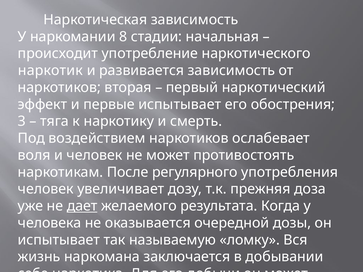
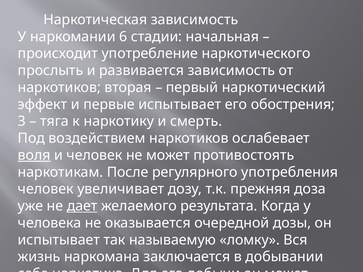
8: 8 -> 6 (123, 37)
наркотик: наркотик -> прослыть (50, 71)
воля underline: none -> present (34, 155)
